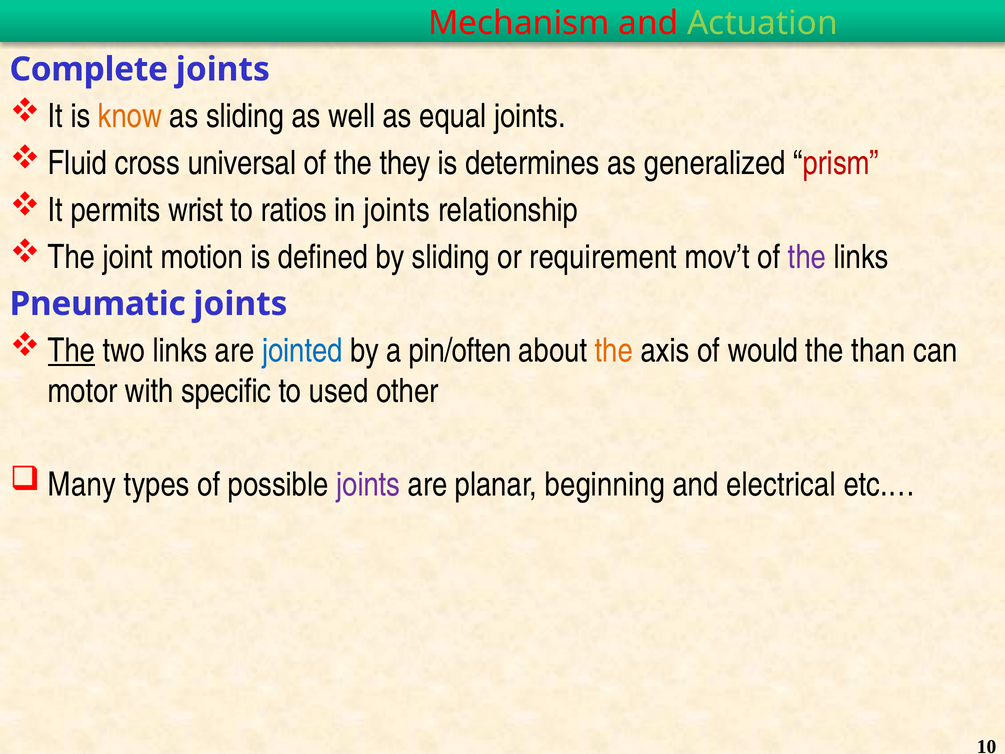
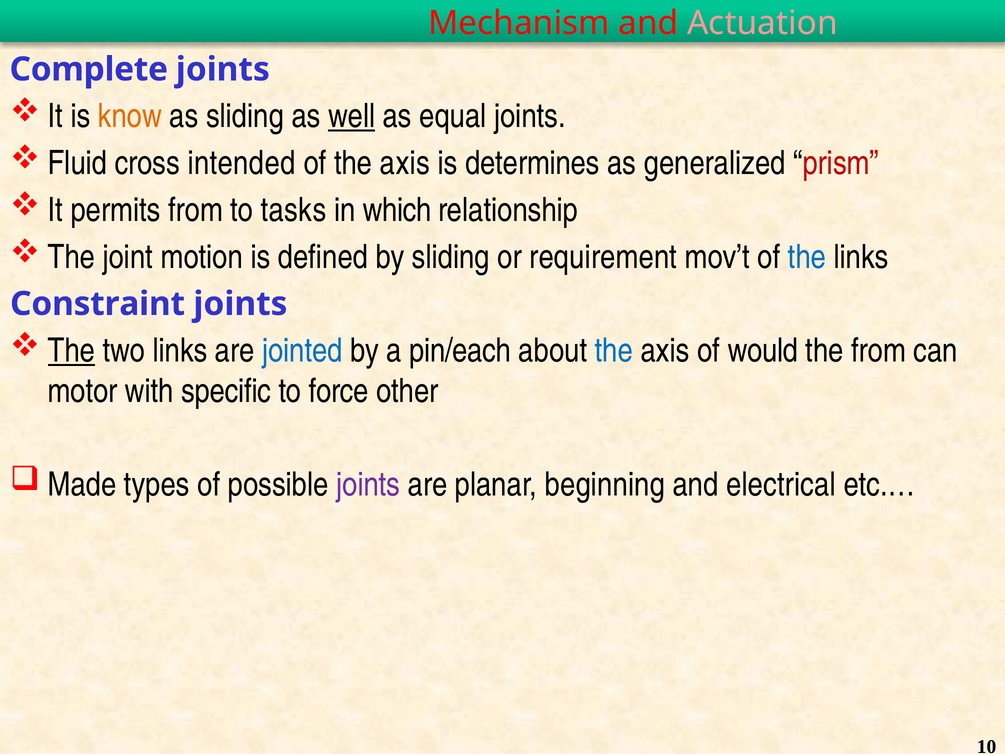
Actuation colour: light green -> pink (762, 23)
well underline: none -> present (352, 116)
universal: universal -> intended (242, 163)
of the they: they -> axis (405, 163)
permits wrist: wrist -> from (196, 210)
ratios: ratios -> tasks (294, 210)
in joints: joints -> which (397, 210)
the colour: purple -> blue (807, 257)
Pneumatic: Pneumatic -> Constraint (98, 304)
pin/often: pin/often -> pin/each (460, 351)
the colour: orange -> blue (614, 351)
the than: than -> from (879, 351)
used: used -> force (339, 391)
Many: Many -> Made (82, 485)
